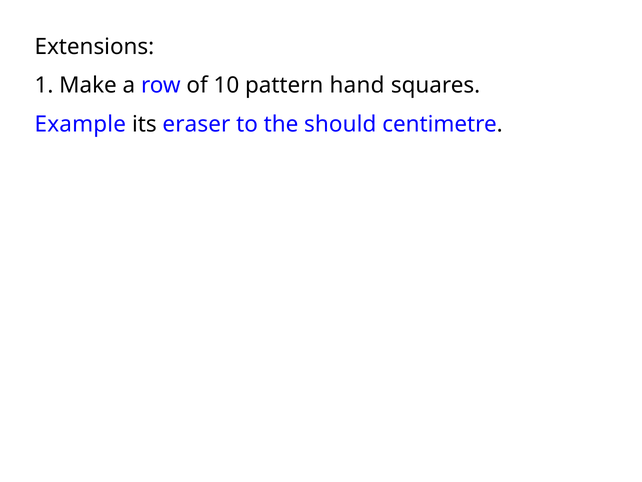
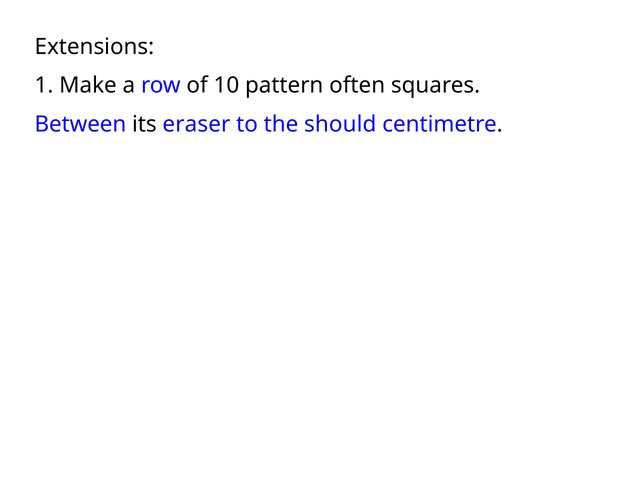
hand: hand -> often (357, 85)
Example: Example -> Between (80, 124)
